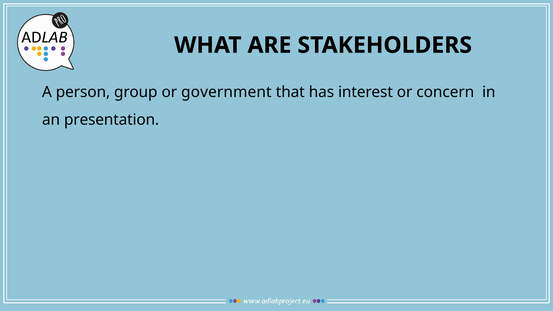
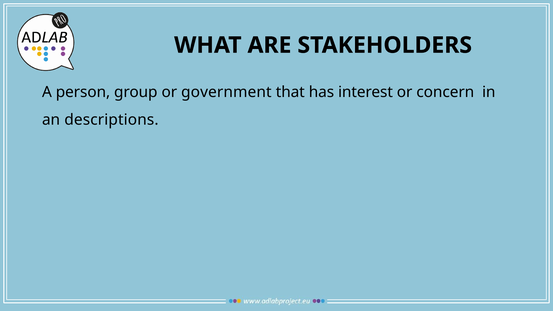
presentation: presentation -> descriptions (111, 120)
